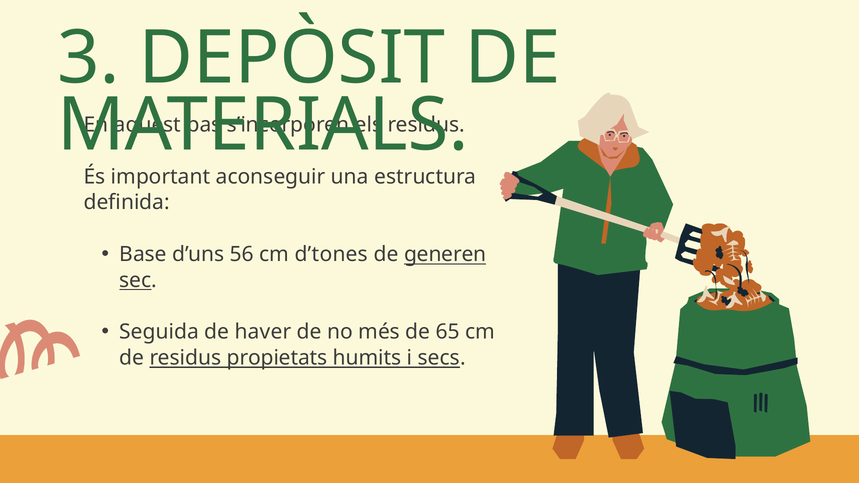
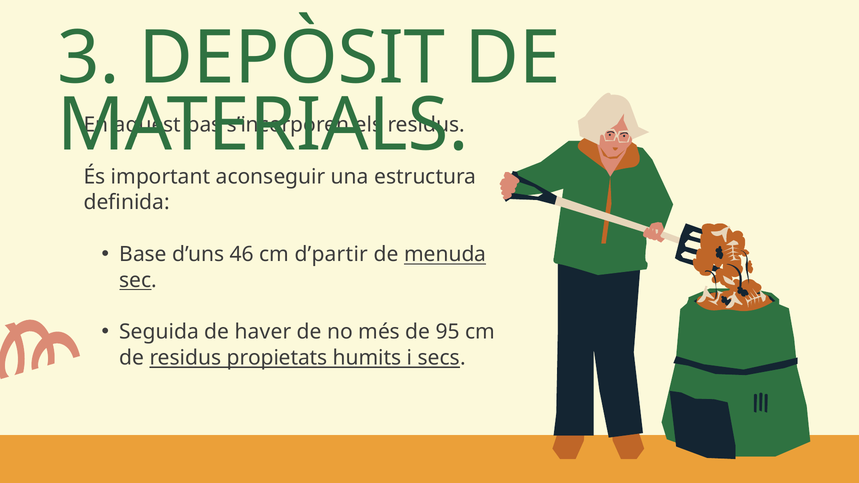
56: 56 -> 46 (242, 254)
d’tones: d’tones -> d’partir (331, 254)
generen: generen -> menuda (445, 254)
65: 65 -> 95 (448, 332)
